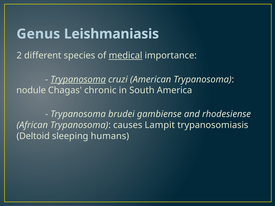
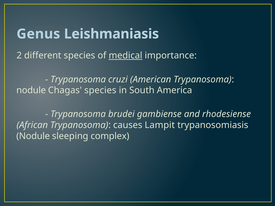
Trypanosoma underline: present -> none (78, 79)
Chagas chronic: chronic -> species (100, 90)
Deltoid: Deltoid -> Nodule (33, 136)
humans: humans -> complex (110, 136)
